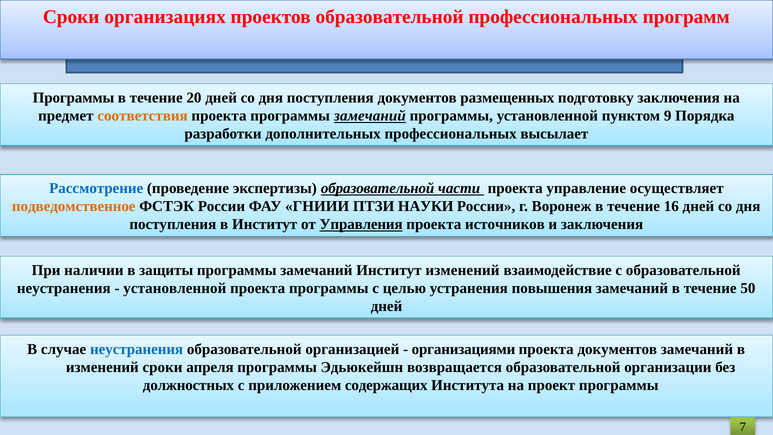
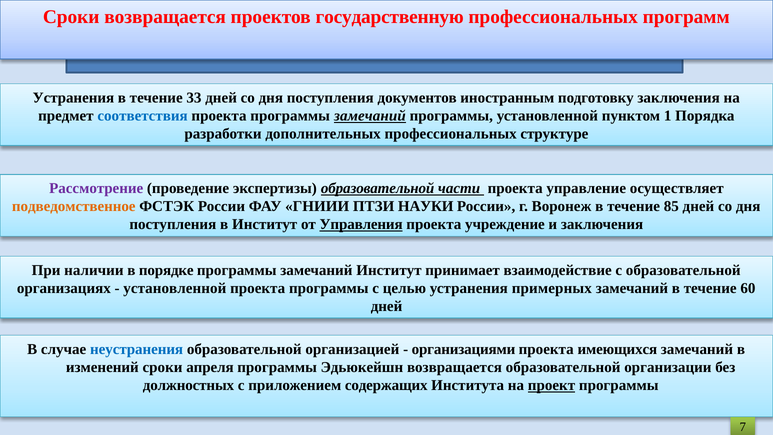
Сроки организациях: организациях -> возвращается (165, 17)
проектов образовательной: образовательной -> государственную (390, 17)
Программы: Программы -> Устранения (73, 98)
20: 20 -> 33 (194, 98)
размещенных: размещенных -> иностранным (507, 98)
соответствия colour: orange -> blue (143, 116)
9: 9 -> 1 (668, 116)
высылает: высылает -> структуре (554, 134)
Рассмотрение colour: blue -> purple (96, 188)
16: 16 -> 85 (671, 206)
источников: источников -> учреждение (505, 224)
защиты: защиты -> порядке (166, 270)
Институт изменений: изменений -> принимает (463, 270)
неустранения: неустранения -> организациях (64, 288)
повышения: повышения -> примерных (552, 288)
50: 50 -> 60 (748, 288)
проекта документов: документов -> имеющихся (617, 349)
проект underline: none -> present (551, 385)
